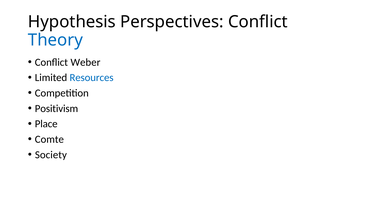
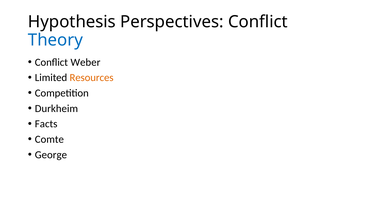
Resources colour: blue -> orange (92, 77)
Positivism: Positivism -> Durkheim (56, 108)
Place: Place -> Facts (46, 124)
Society: Society -> George (51, 154)
